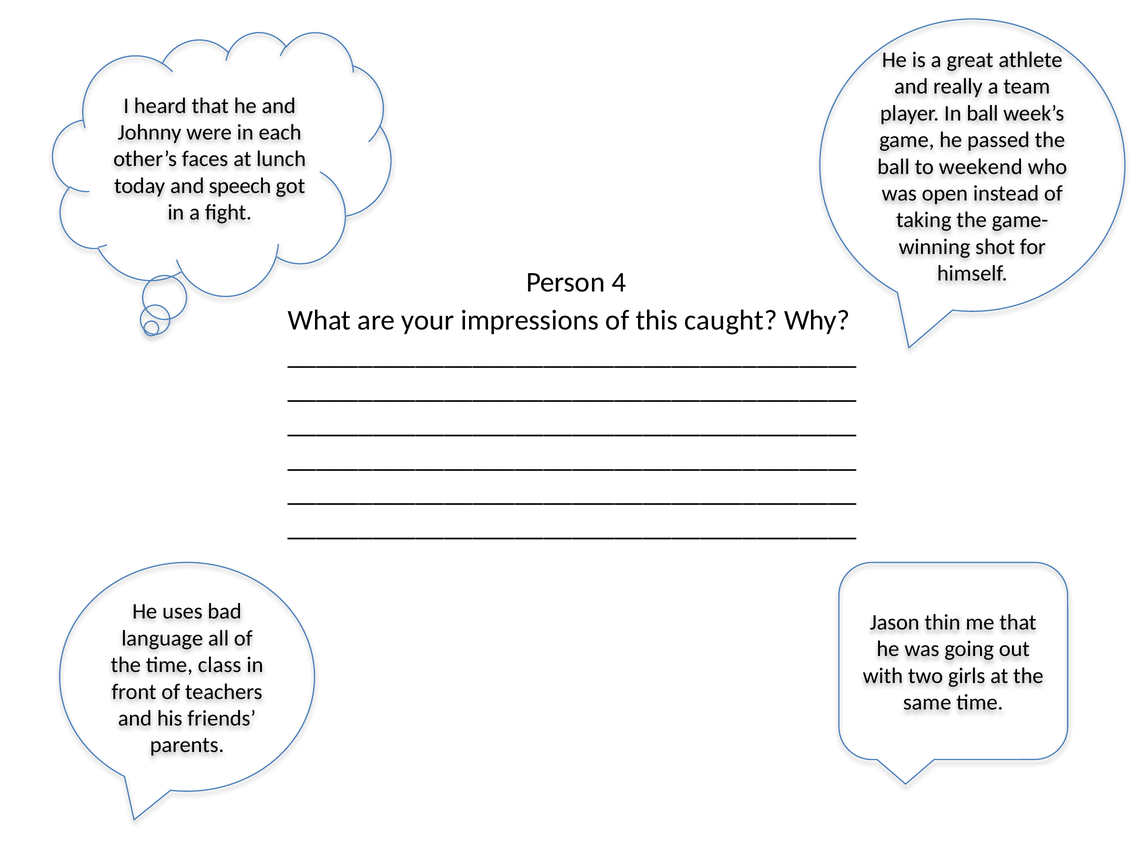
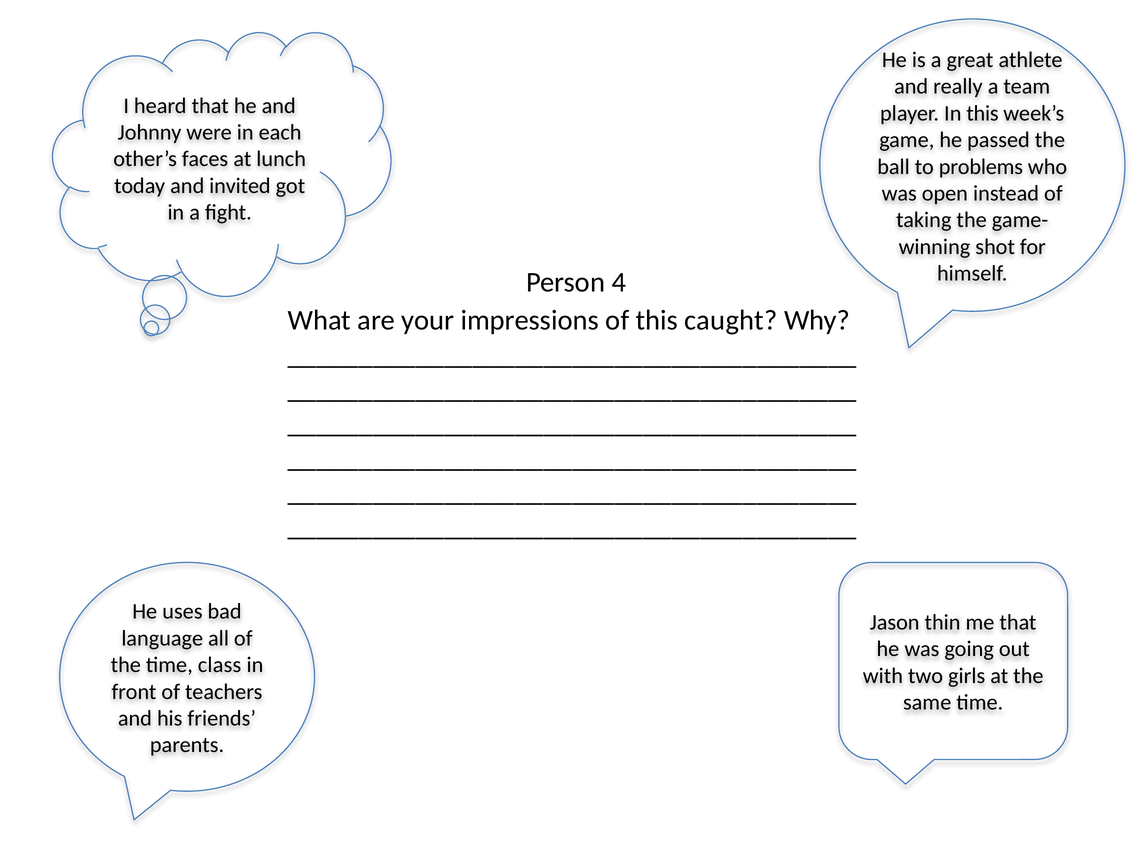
In ball: ball -> this (983, 113)
weekend: weekend -> problems (981, 167)
speech: speech -> invited (240, 186)
